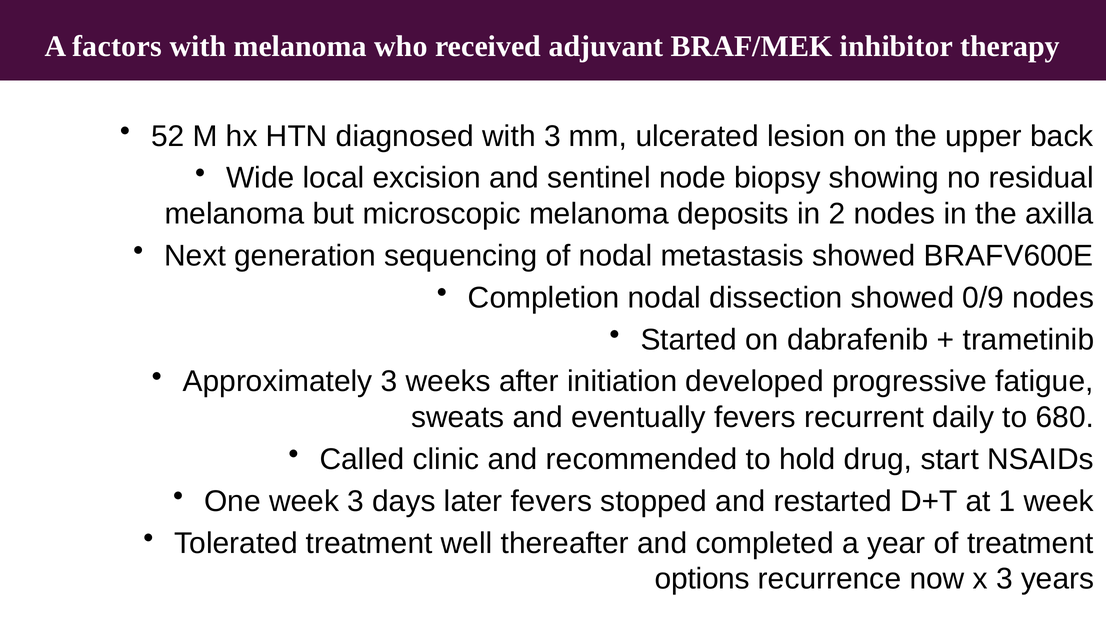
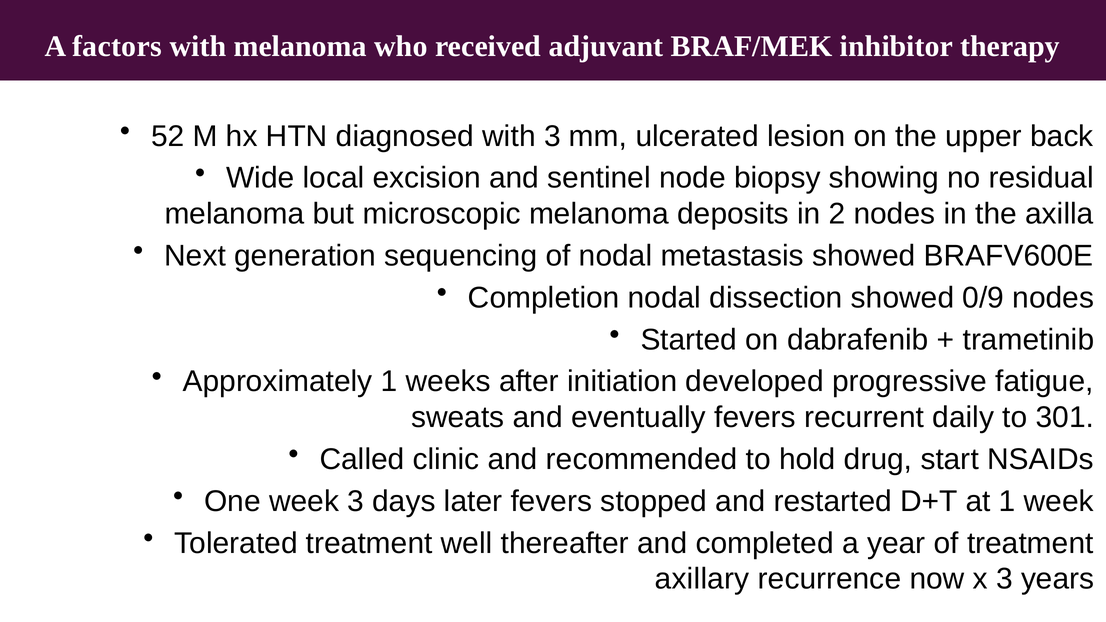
Approximately 3: 3 -> 1 (389, 382)
680: 680 -> 301 (1065, 418)
options: options -> axillary (702, 579)
